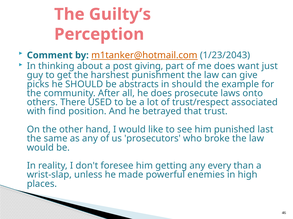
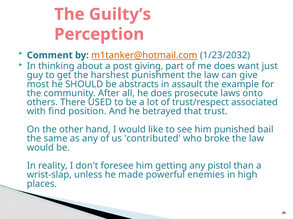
1/23/2043: 1/23/2043 -> 1/23/2032 (225, 55)
picks: picks -> most (38, 84)
in should: should -> assault (187, 84)
last: last -> bail (265, 130)
prosecutors: prosecutors -> contributed (152, 139)
every: every -> pistol (219, 166)
